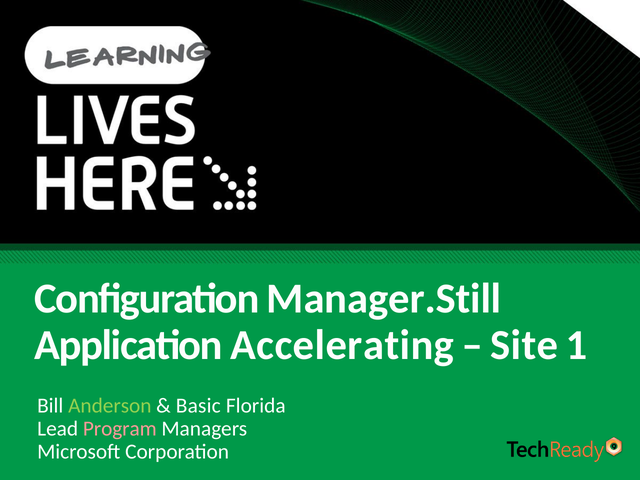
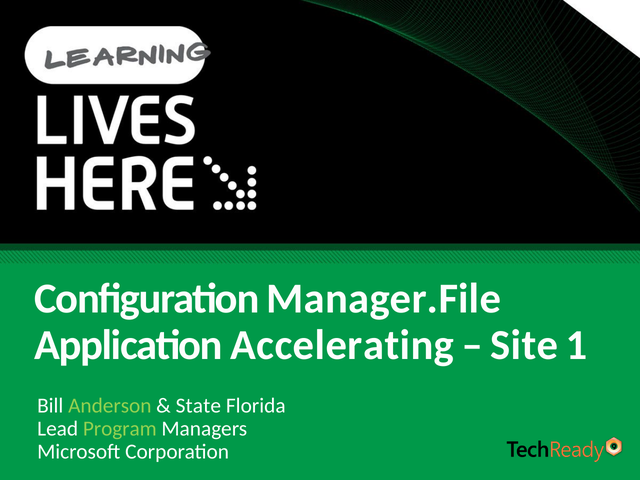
Manager.Still: Manager.Still -> Manager.File (384, 298)
Basic: Basic -> State (198, 406)
Program colour: pink -> light green (120, 429)
